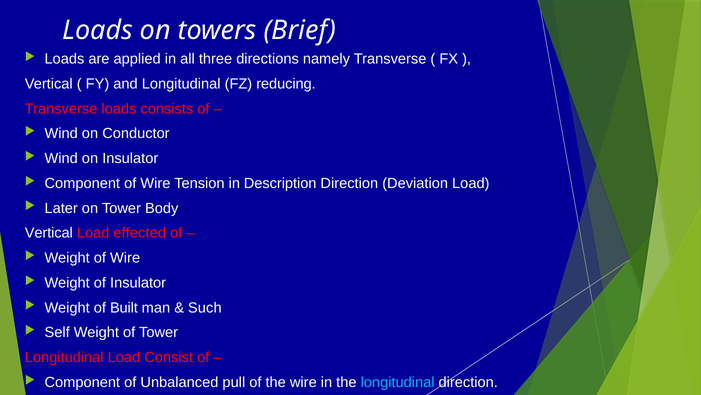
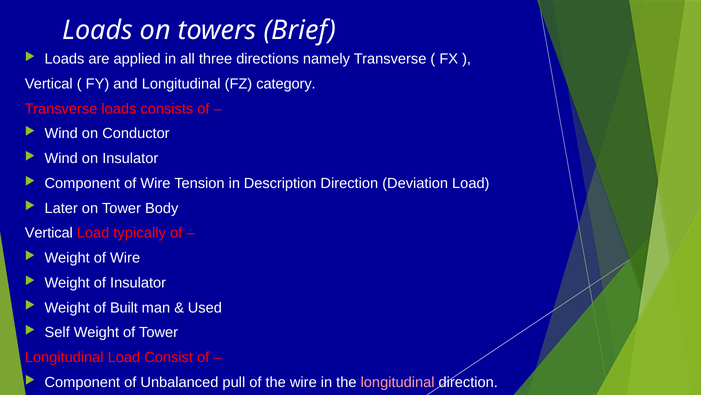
reducing: reducing -> category (286, 84)
effected: effected -> typically (140, 233)
Such: Such -> Used (205, 307)
longitudinal colour: light blue -> pink (398, 382)
